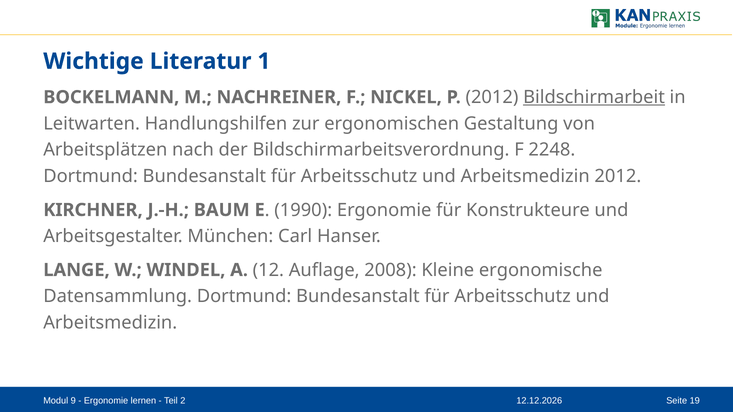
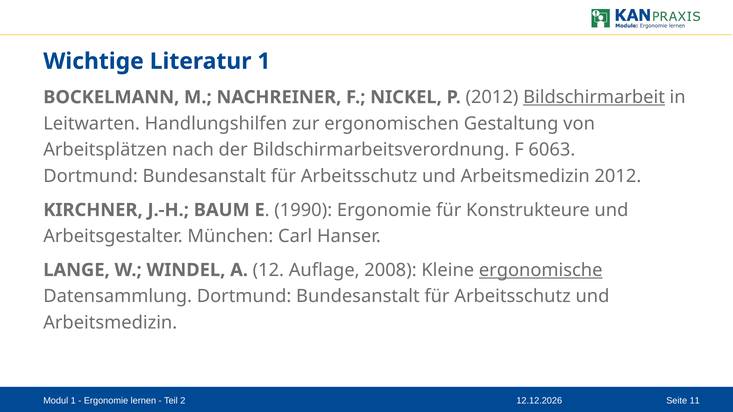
2248: 2248 -> 6063 (552, 150)
ergonomische underline: none -> present (541, 270)
Modul 9: 9 -> 1 (73, 401)
19: 19 -> 11 (695, 401)
